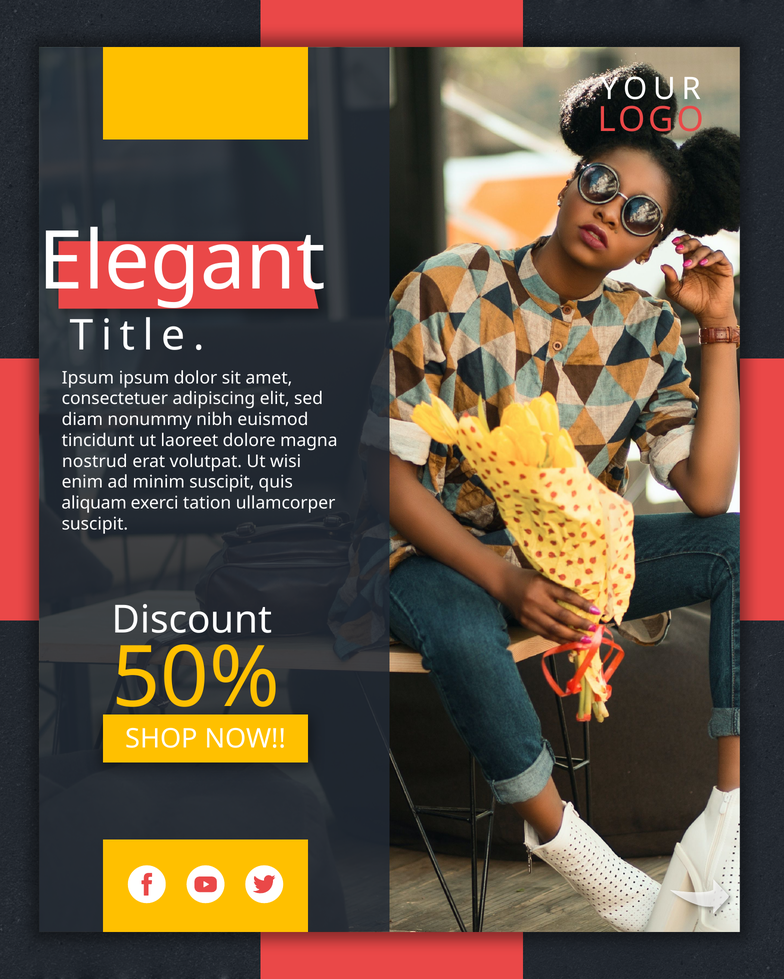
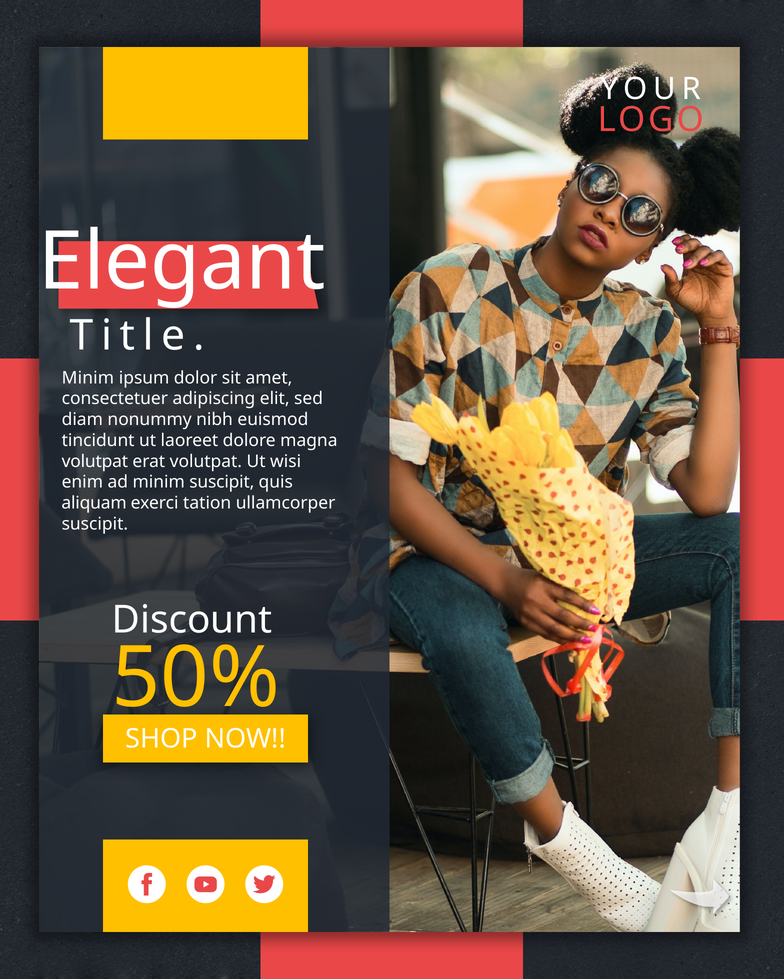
Ipsum: Ipsum -> Minim (88, 378)
nostrud: nostrud -> volutpat (95, 462)
